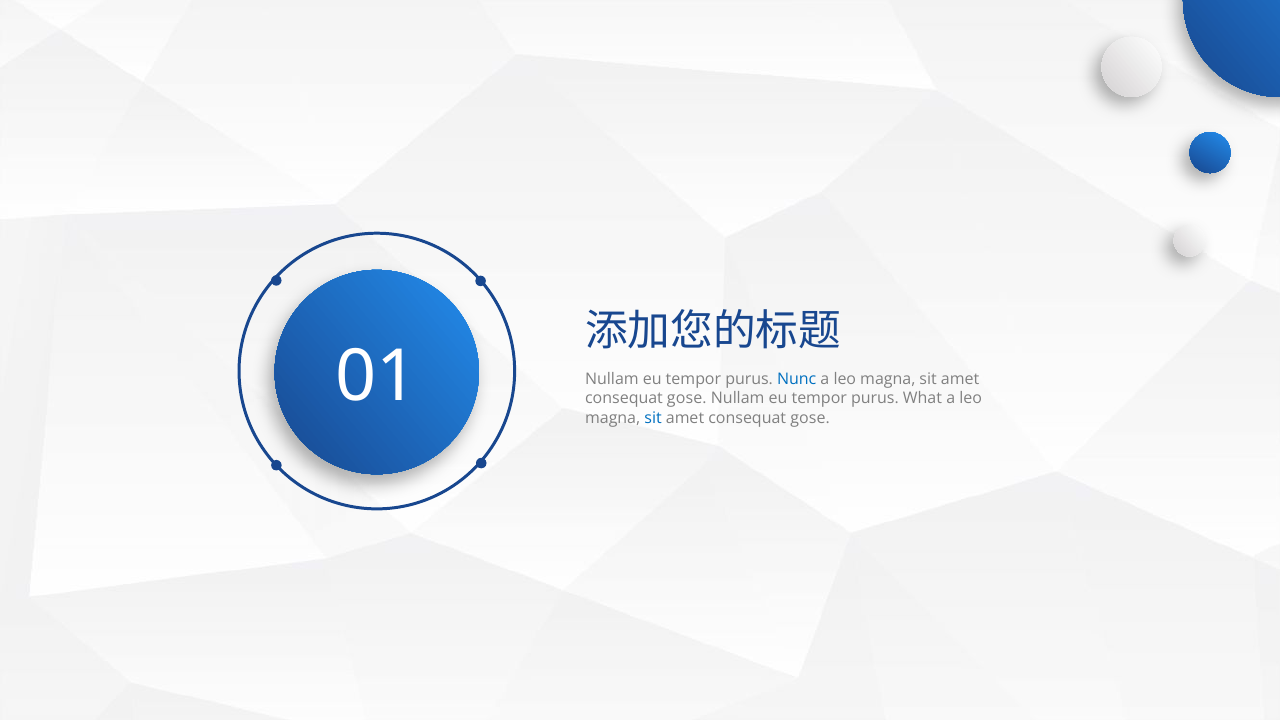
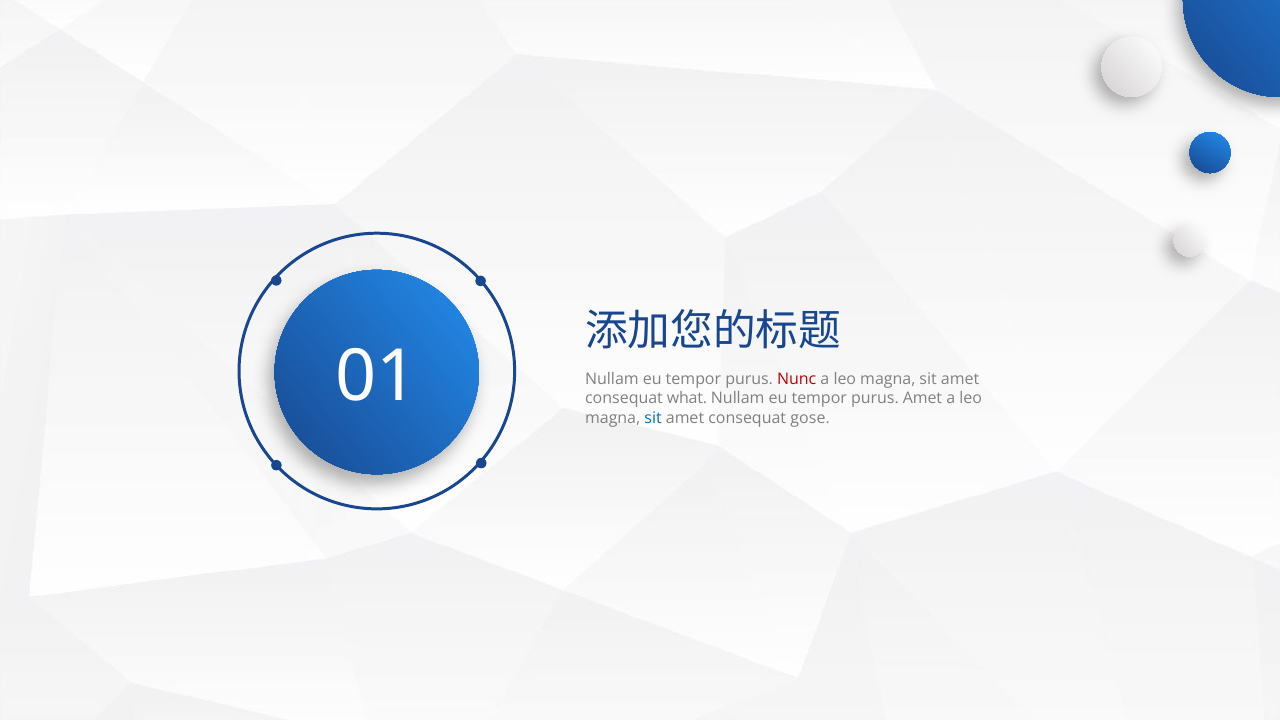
Nunc colour: blue -> red (797, 379)
gose: gose -> what (687, 399)
purus What: What -> Amet (922, 399)
